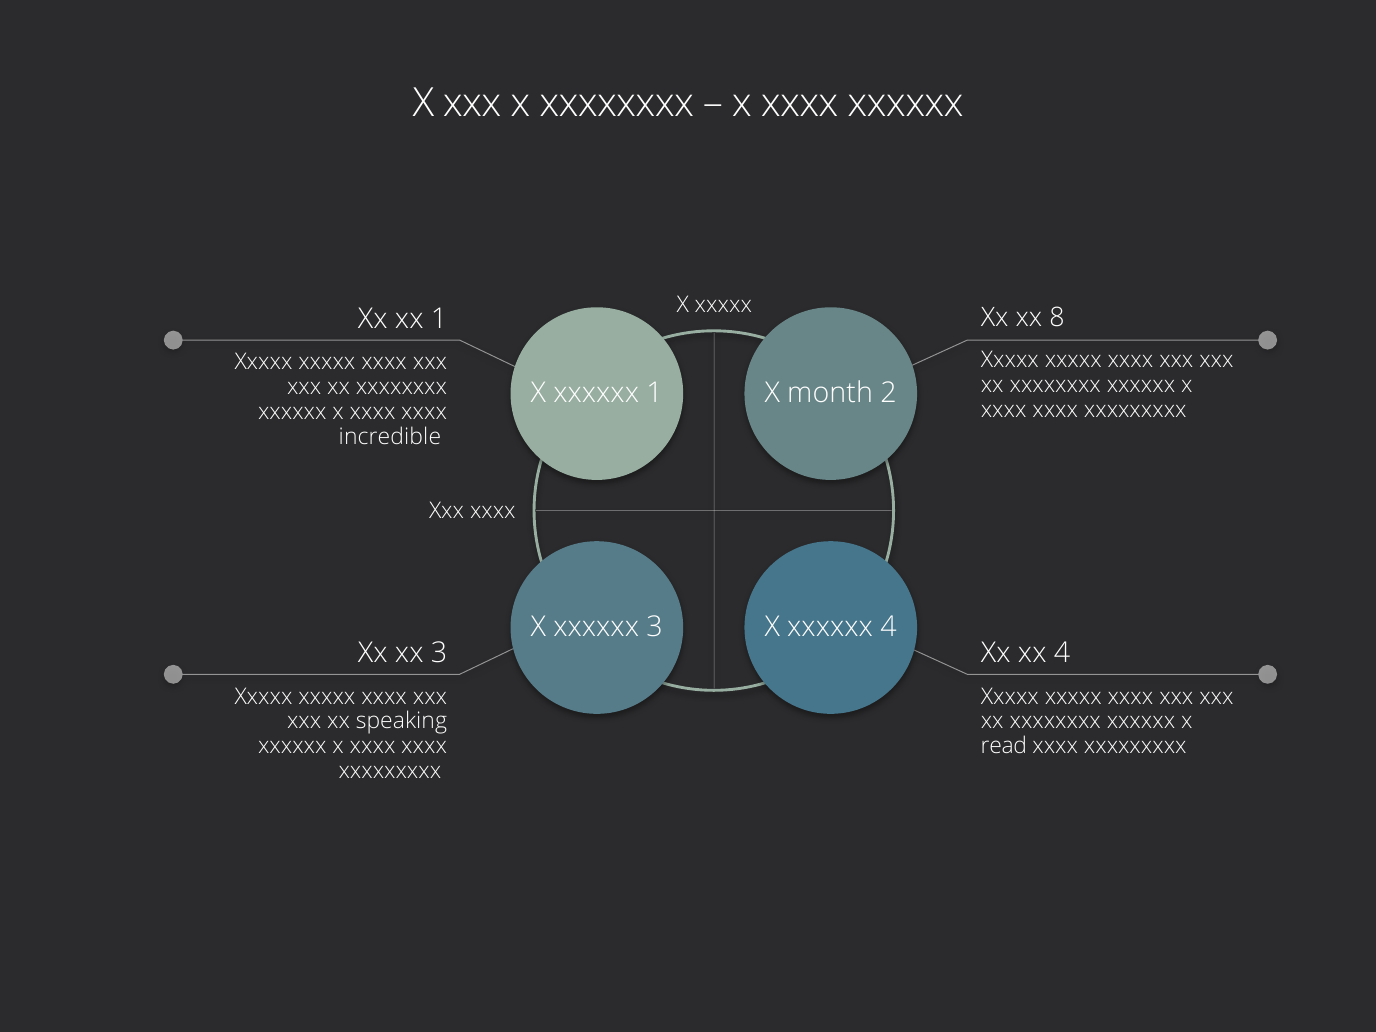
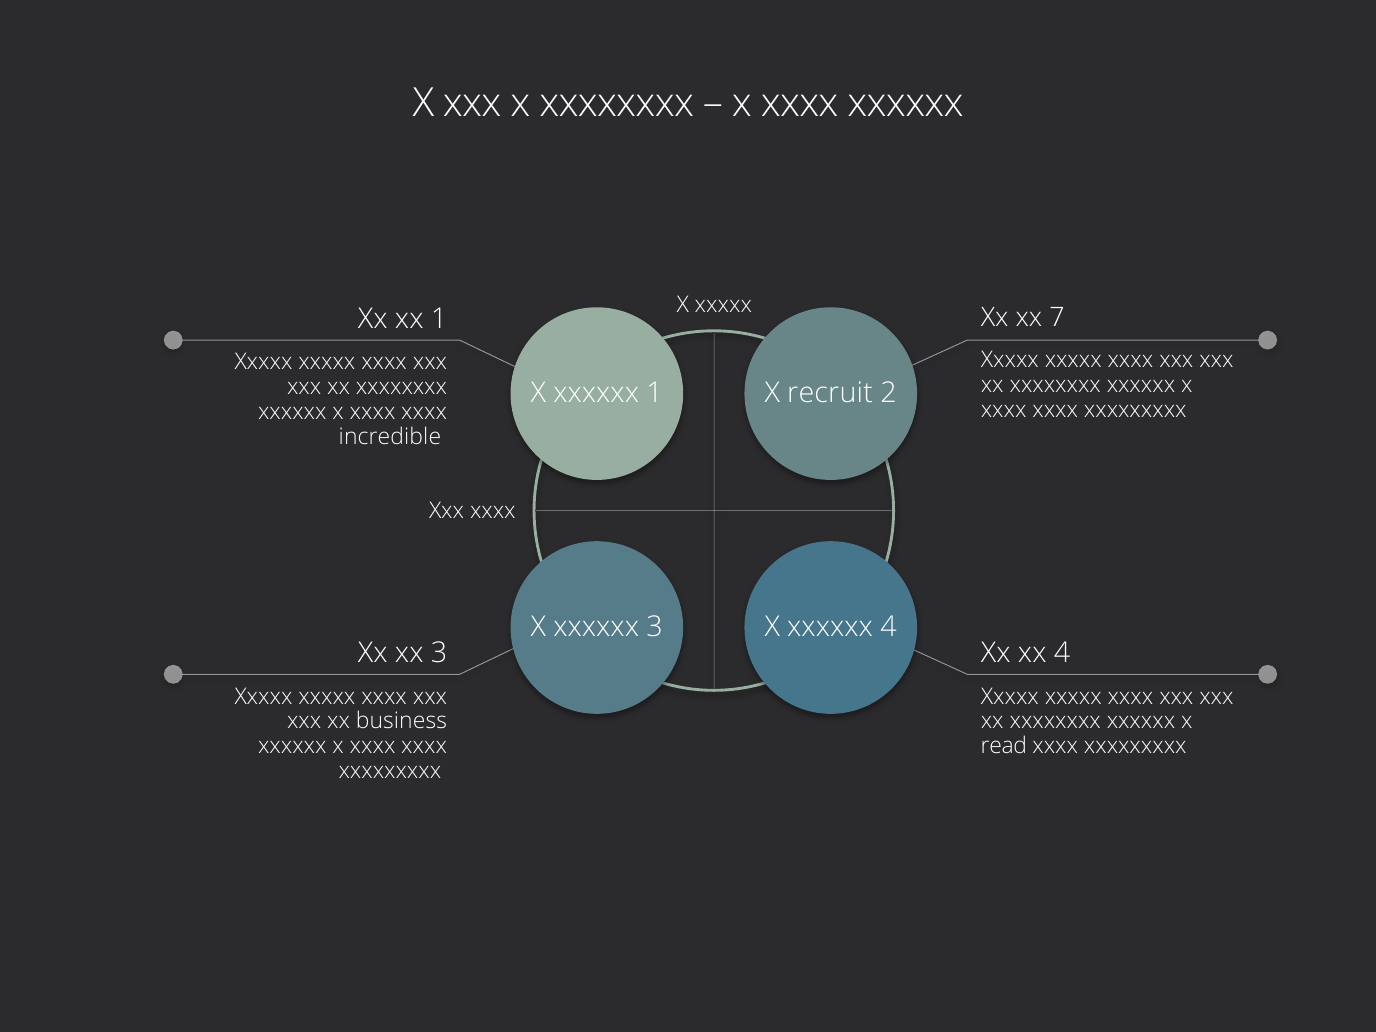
8: 8 -> 7 (1057, 318)
month: month -> recruit (830, 393)
speaking: speaking -> business (401, 721)
